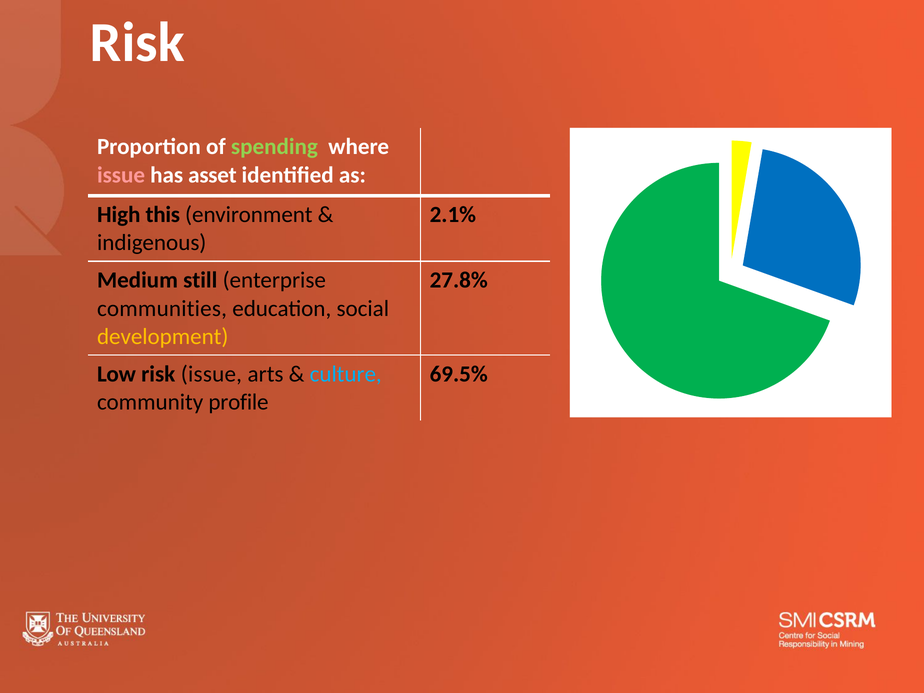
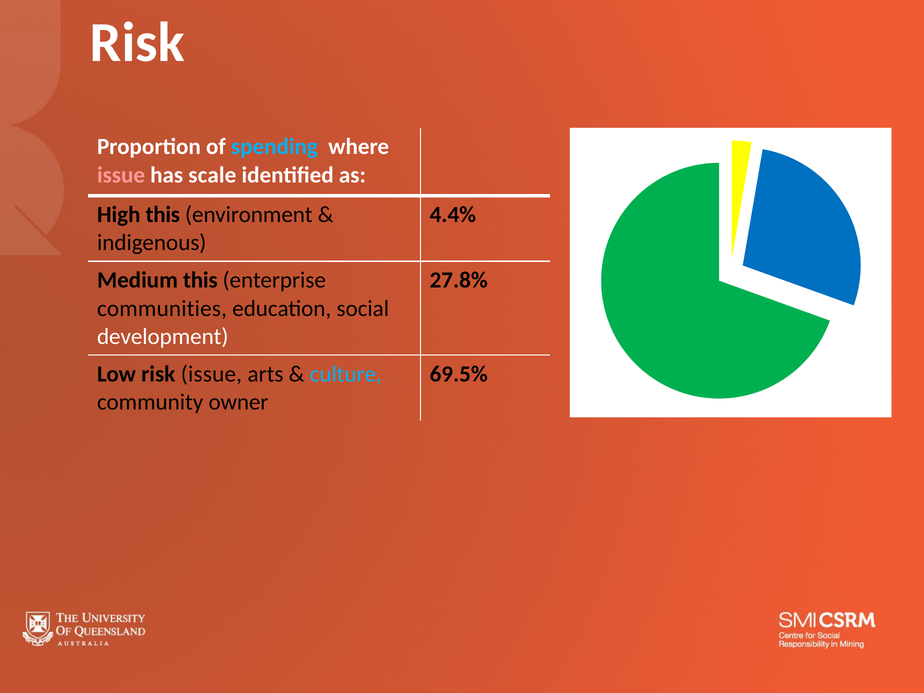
spending colour: light green -> light blue (274, 147)
asset: asset -> scale (212, 175)
2.1%: 2.1% -> 4.4% (453, 215)
Medium still: still -> this (200, 280)
development colour: yellow -> white (163, 337)
profile: profile -> owner (238, 402)
